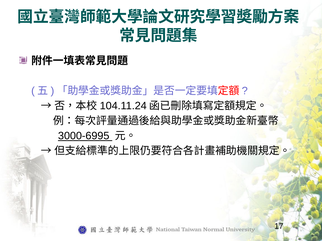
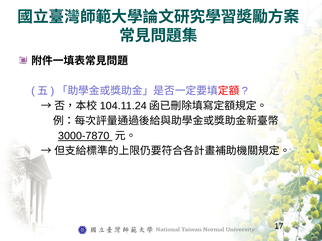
3000-6995: 3000-6995 -> 3000-7870 (84, 136)
